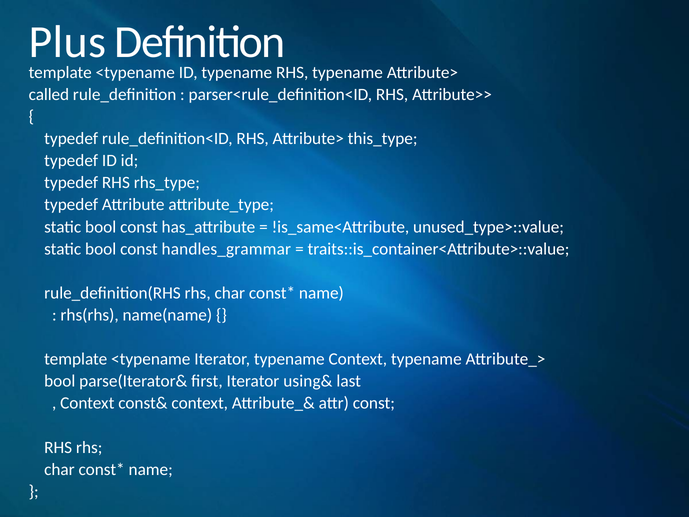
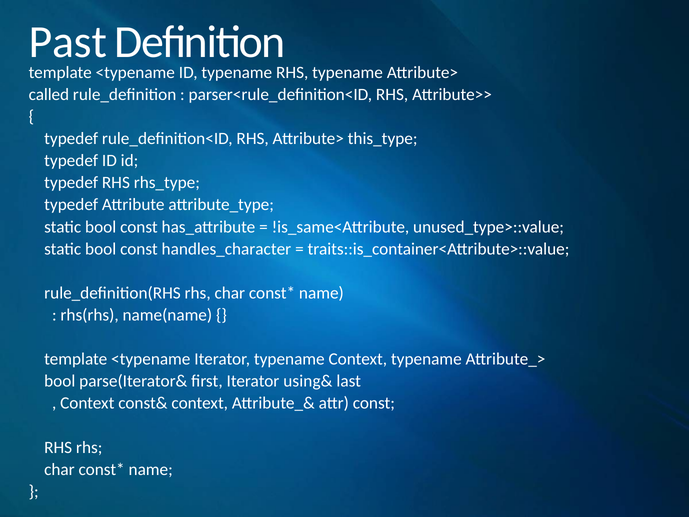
Plus: Plus -> Past (68, 42)
handles_grammar: handles_grammar -> handles_character (226, 249)
